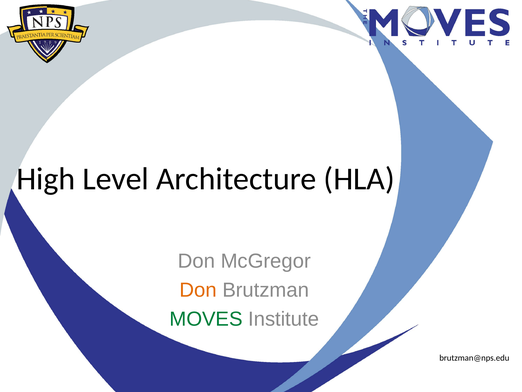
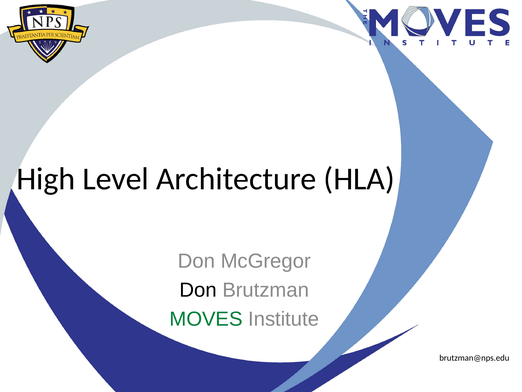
Don colour: orange -> black (198, 290)
